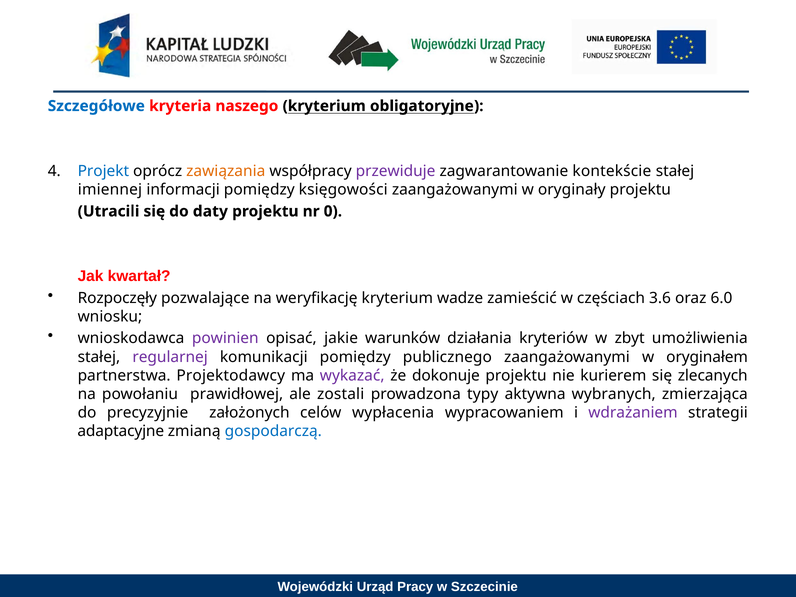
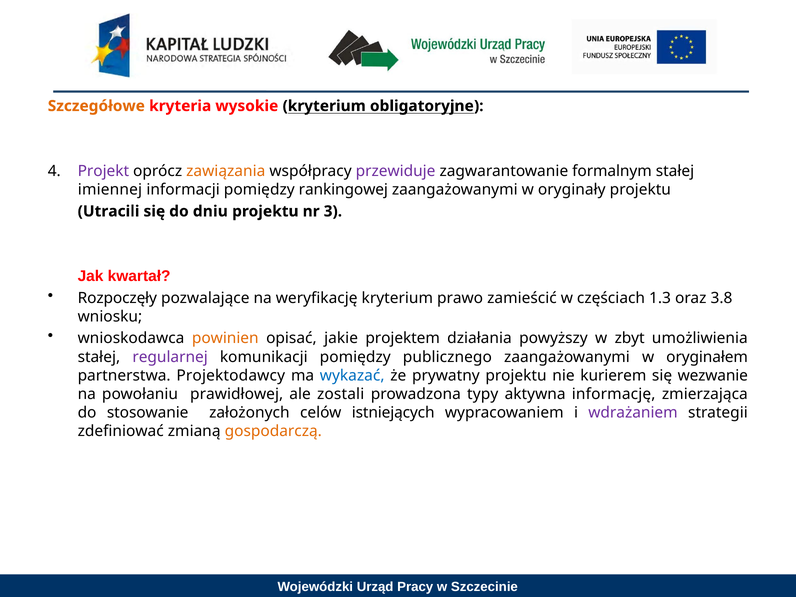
Szczegółowe colour: blue -> orange (96, 106)
naszego: naszego -> wysokie (247, 106)
Projekt colour: blue -> purple (103, 171)
kontekście: kontekście -> formalnym (612, 171)
księgowości: księgowości -> rankingowej (343, 190)
daty: daty -> dniu (210, 211)
0: 0 -> 3 (333, 211)
wadze: wadze -> prawo (460, 298)
3.6: 3.6 -> 1.3 (660, 298)
6.0: 6.0 -> 3.8 (721, 298)
powinien colour: purple -> orange (225, 338)
warunków: warunków -> projektem (403, 338)
kryteriów: kryteriów -> powyższy (553, 338)
wykazać colour: purple -> blue (352, 375)
dokonuje: dokonuje -> prywatny (446, 375)
zlecanych: zlecanych -> wezwanie (713, 375)
wybranych: wybranych -> informację (614, 394)
precyzyjnie: precyzyjnie -> stosowanie (148, 413)
wypłacenia: wypłacenia -> istniejących (393, 413)
adaptacyjne: adaptacyjne -> zdefiniować (121, 431)
gospodarczą colour: blue -> orange (273, 431)
